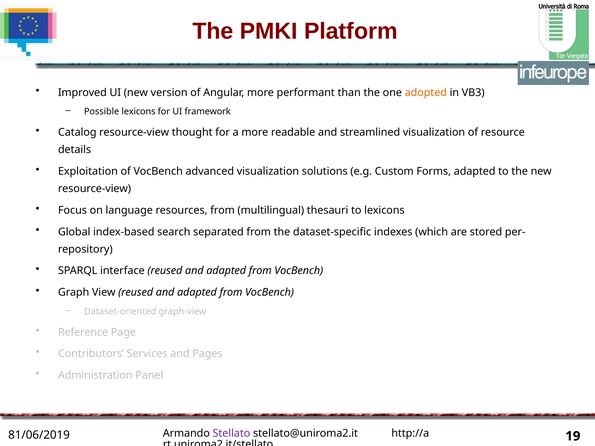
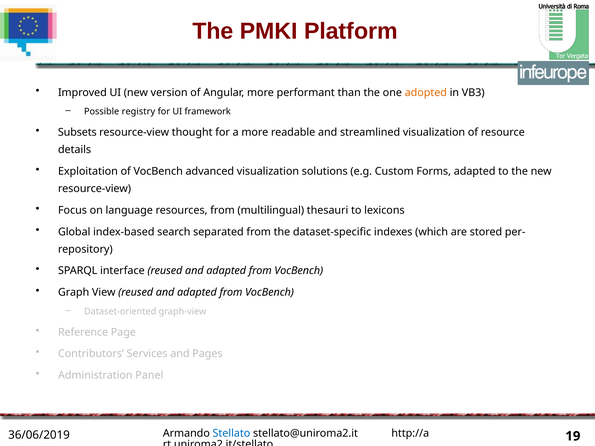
Possible lexicons: lexicons -> registry (138, 112)
Catalog: Catalog -> Subsets (77, 132)
Stellato colour: purple -> blue (231, 434)
81/06/2019: 81/06/2019 -> 36/06/2019 (39, 435)
